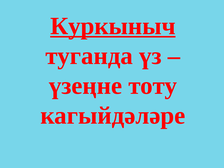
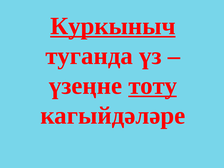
тоту underline: none -> present (153, 86)
